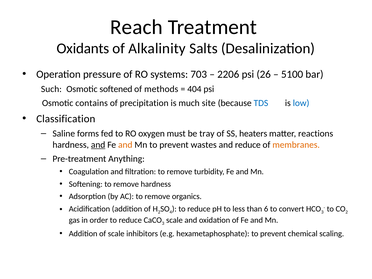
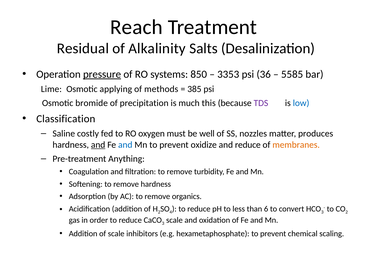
Oxidants: Oxidants -> Residual (83, 48)
pressure underline: none -> present (102, 74)
703: 703 -> 850 (199, 74)
2206: 2206 -> 3353 (228, 74)
26: 26 -> 36 (264, 74)
5100: 5100 -> 5585 (292, 74)
Such: Such -> Lime (51, 89)
softened: softened -> applying (116, 89)
404: 404 -> 385 (194, 89)
contains: contains -> bromide (92, 103)
site: site -> this (209, 103)
TDS colour: blue -> purple (261, 103)
forms: forms -> costly (88, 134)
tray: tray -> well (207, 134)
heaters: heaters -> nozzles (253, 134)
reactions: reactions -> produces (316, 134)
and colour: orange -> blue (125, 145)
wastes: wastes -> oxidize (204, 145)
